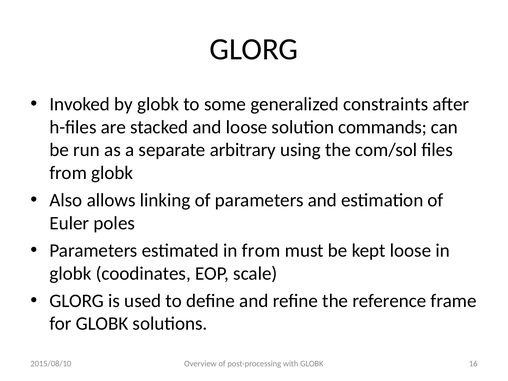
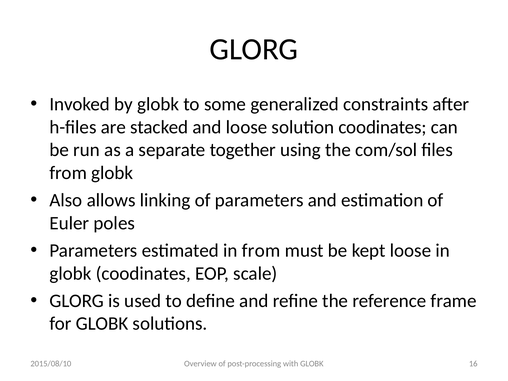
solution commands: commands -> coodinates (383, 127)
arbitrary: arbitrary -> together (243, 150)
